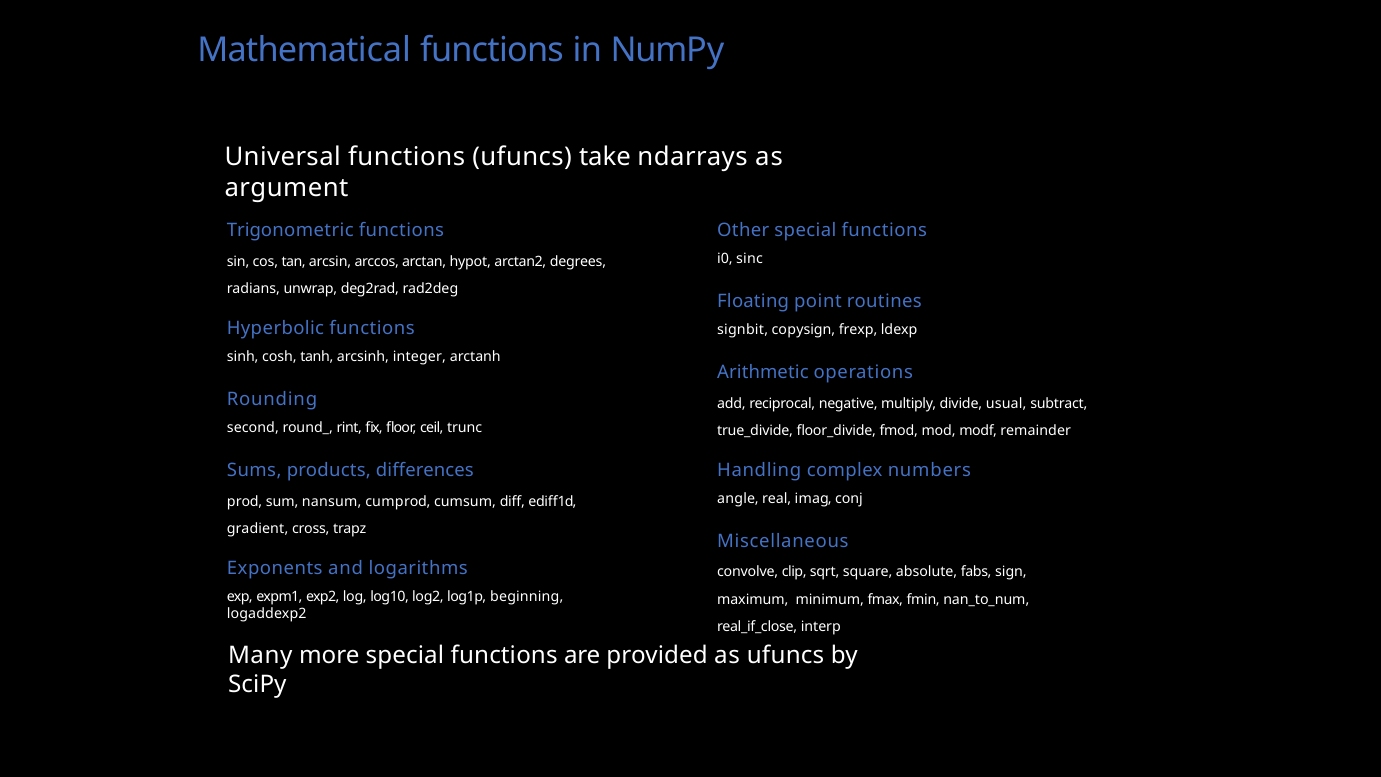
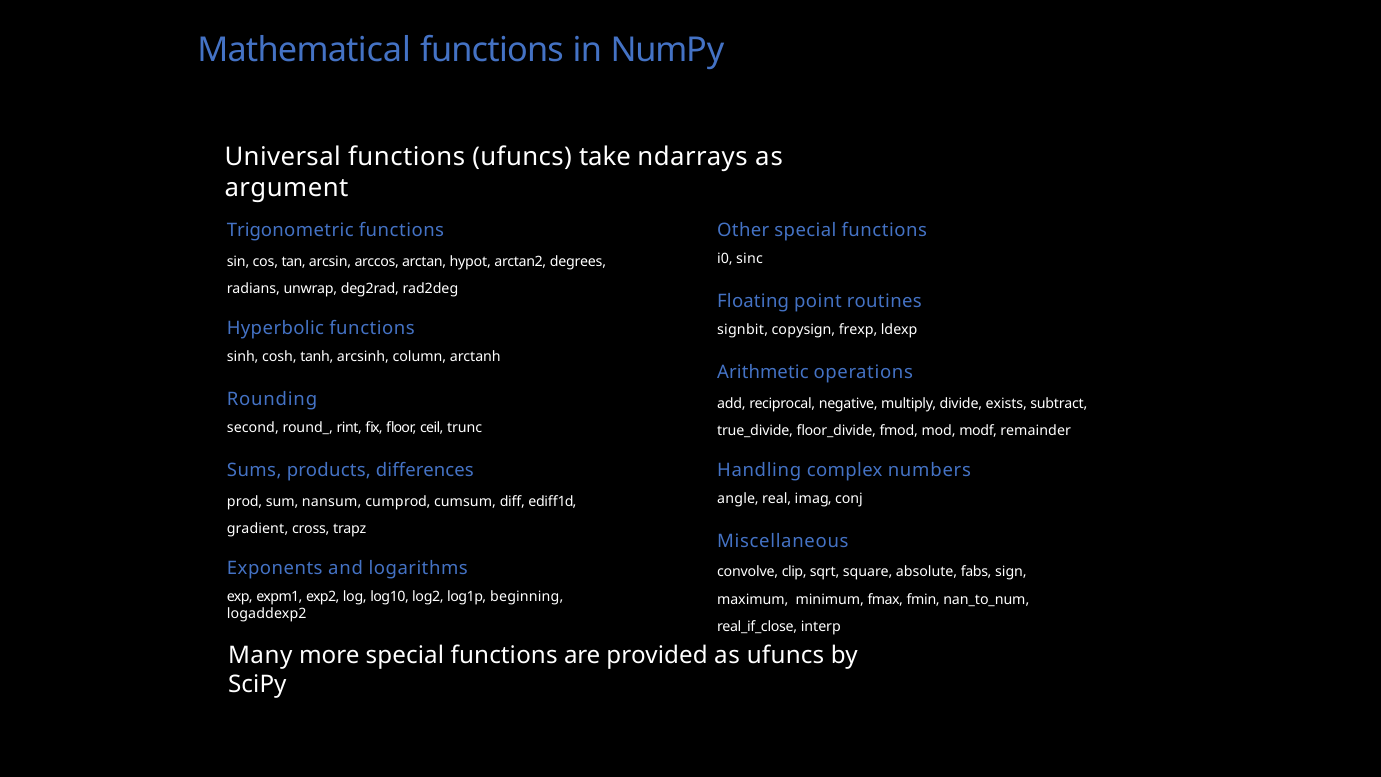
integer: integer -> column (419, 357)
usual: usual -> exists (1006, 403)
